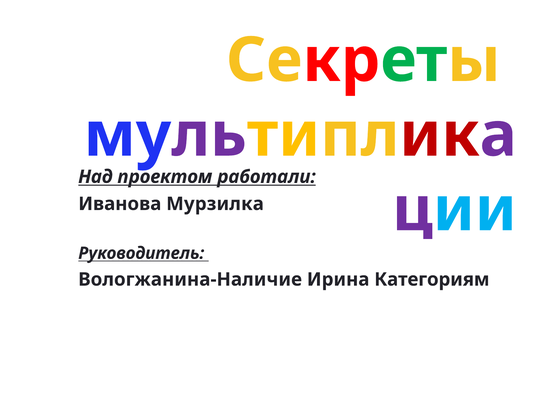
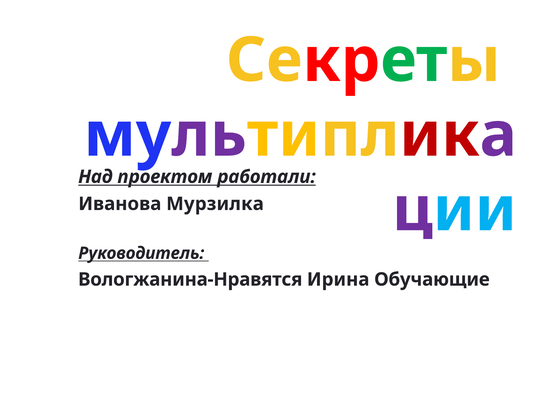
Вологжанина-Наличие: Вологжанина-Наличие -> Вологжанина-Нравятся (190, 279)
Категориям: Категориям -> Обучающие (432, 279)
